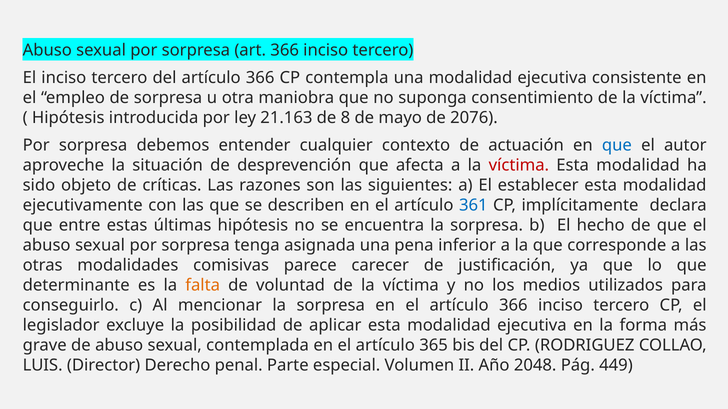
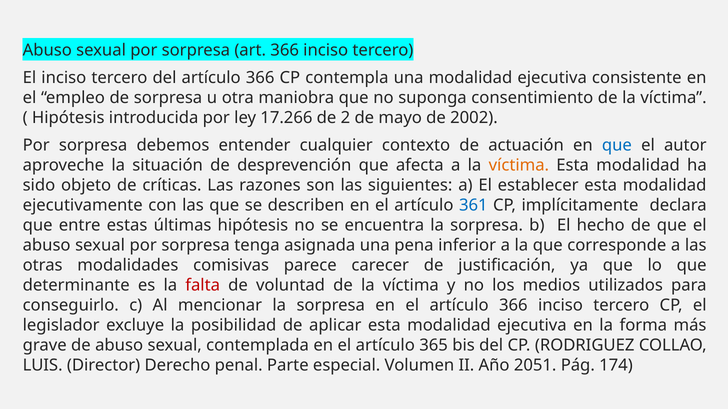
21.163: 21.163 -> 17.266 (286, 118)
8: 8 -> 2 (345, 118)
2076: 2076 -> 2002 (474, 118)
víctima colour: red -> orange (519, 166)
falta colour: orange -> red (203, 286)
2048: 2048 -> 2051 (535, 366)
449: 449 -> 174 (616, 366)
